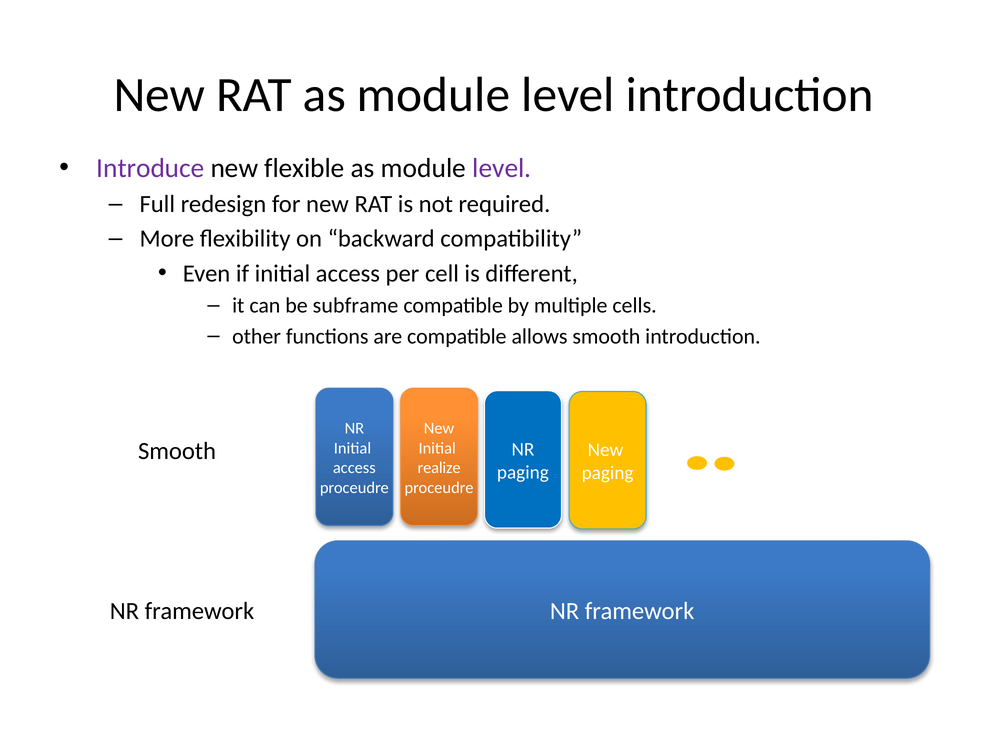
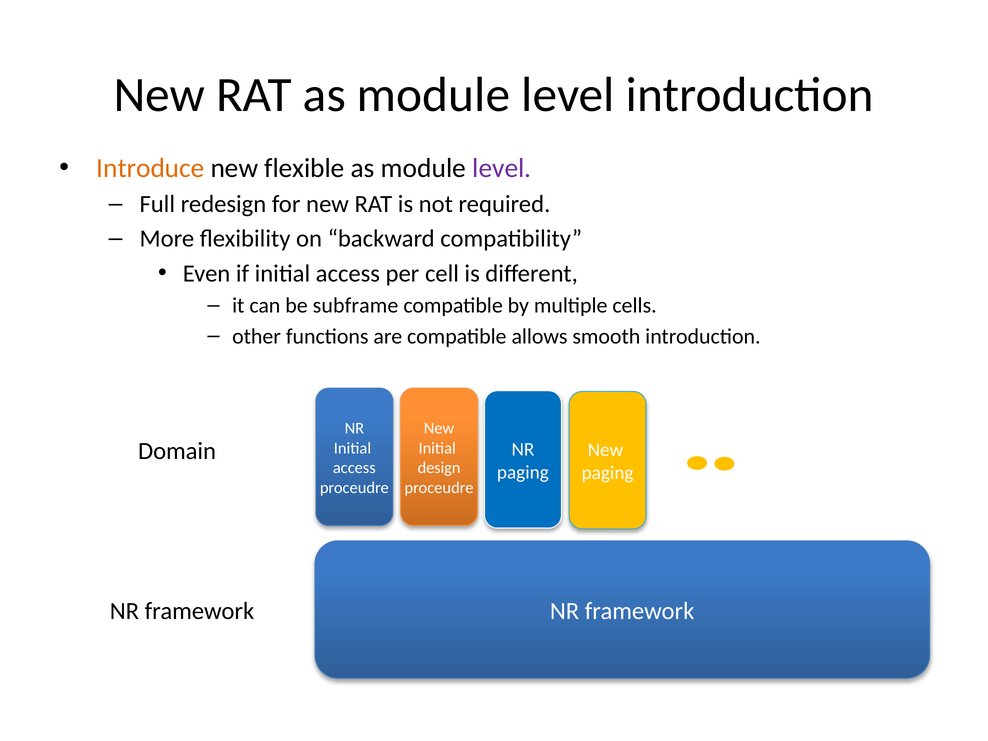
Introduce colour: purple -> orange (150, 168)
Smooth: Smooth -> Domain (177, 451)
realize: realize -> design (439, 468)
